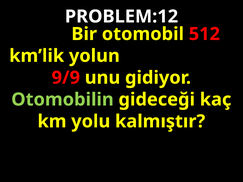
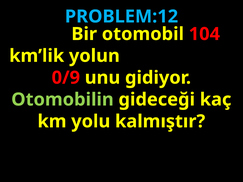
PROBLEM:12 colour: white -> light blue (121, 17)
512: 512 -> 104 (204, 34)
9/9: 9/9 -> 0/9 (66, 78)
